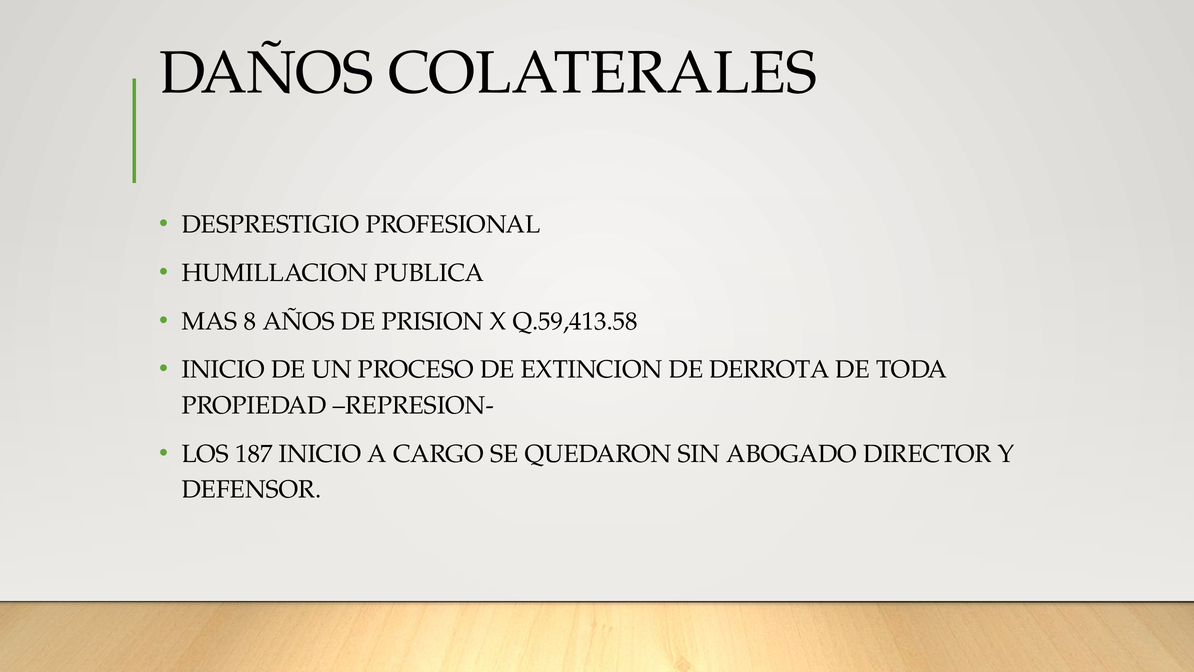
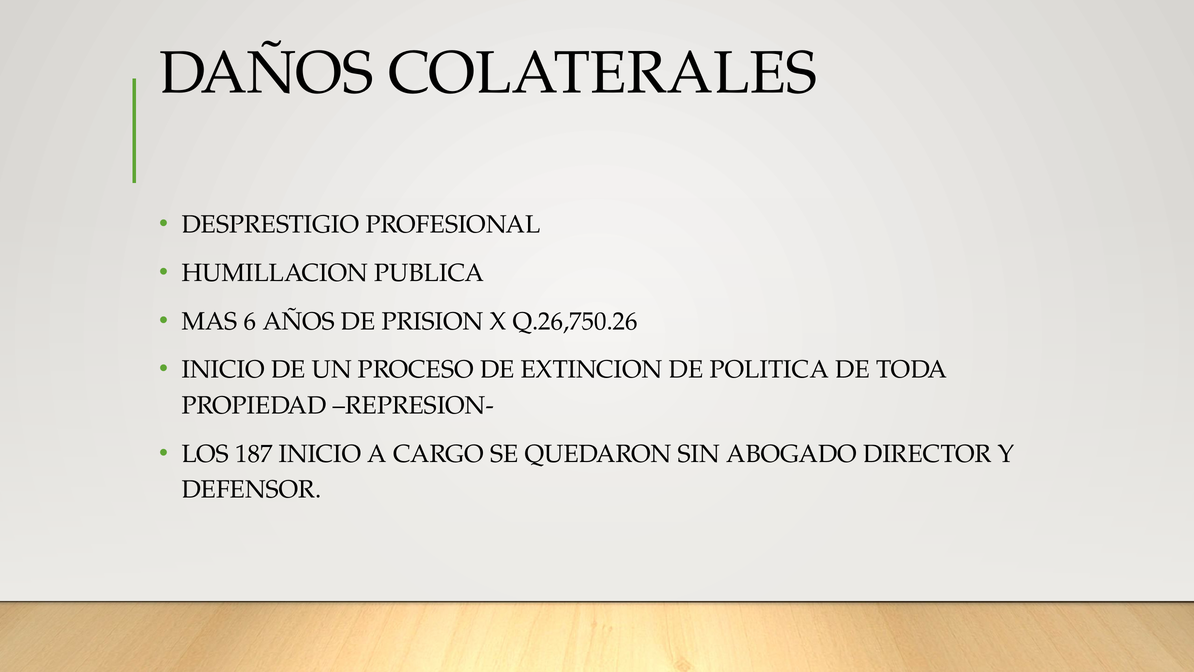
8: 8 -> 6 (250, 321)
Q.59,413.58: Q.59,413.58 -> Q.26,750.26 (575, 321)
DERROTA: DERROTA -> POLITICA (769, 369)
